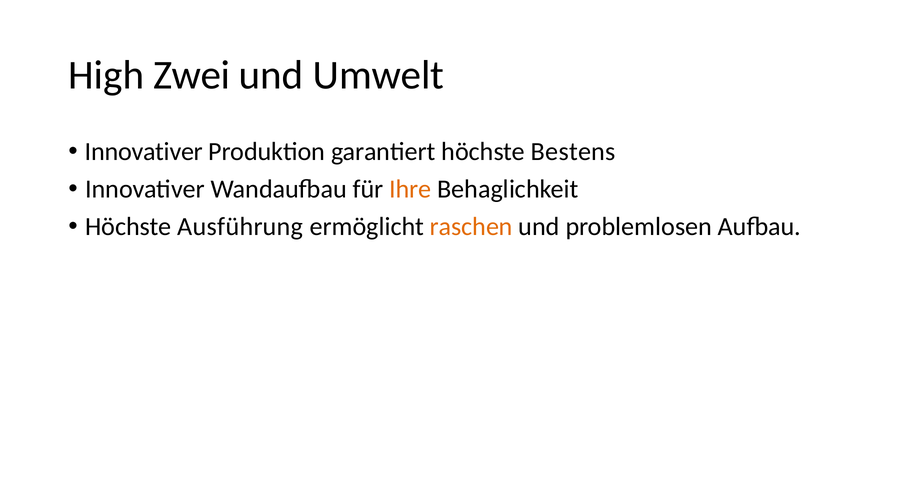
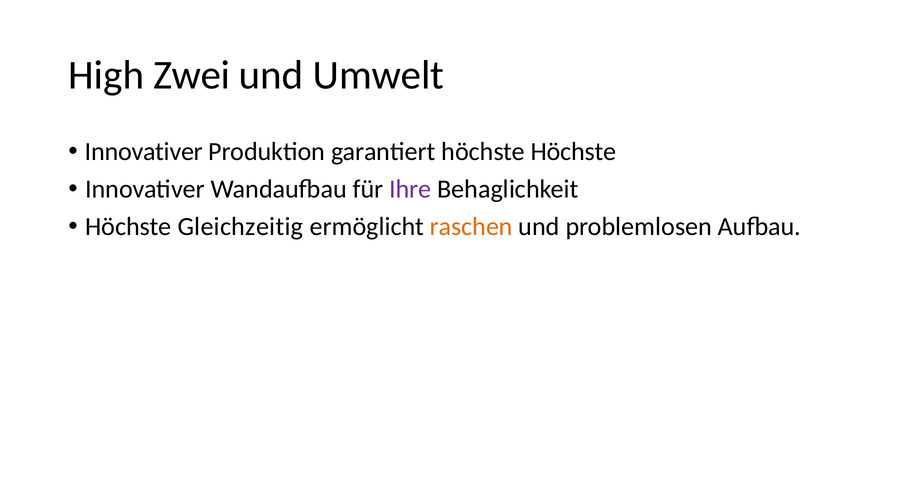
höchste Bestens: Bestens -> Höchste (574, 152)
Ihre colour: orange -> purple (410, 189)
Ausführung: Ausführung -> Gleichzeitig (240, 227)
